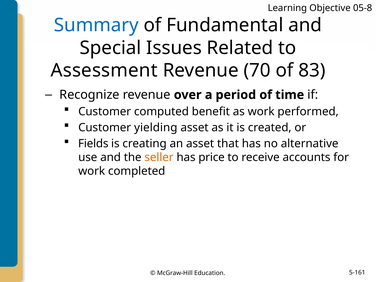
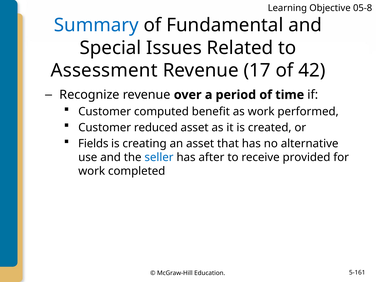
70: 70 -> 17 (257, 70)
83: 83 -> 42 (312, 70)
yielding: yielding -> reduced (156, 128)
seller colour: orange -> blue (159, 157)
price: price -> after (211, 157)
accounts: accounts -> provided (307, 157)
